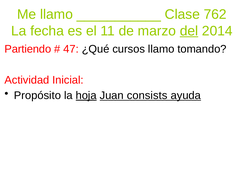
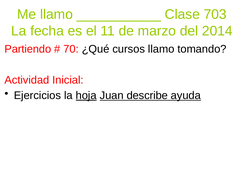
762: 762 -> 703 (215, 14)
del underline: present -> none (189, 31)
47: 47 -> 70 (71, 49)
Propósito: Propósito -> Ejercicios (37, 95)
consists: consists -> describe (147, 95)
